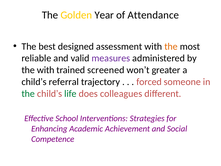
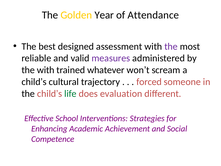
the colour: orange -> purple (171, 46)
screened: screened -> whatever (106, 70)
greater: greater -> scream (166, 70)
referral: referral -> cultural (64, 82)
the colour: green -> black (28, 94)
colleagues: colleagues -> evaluation (121, 94)
